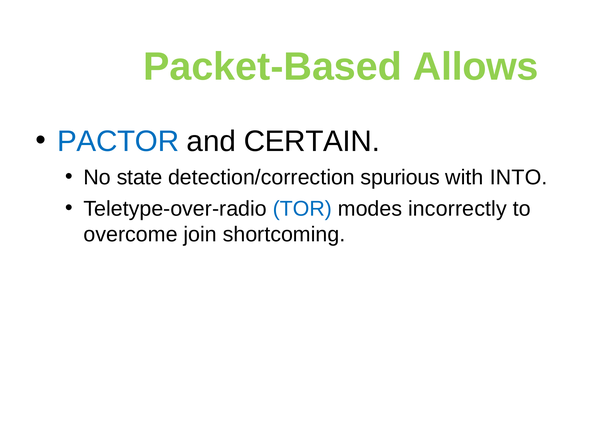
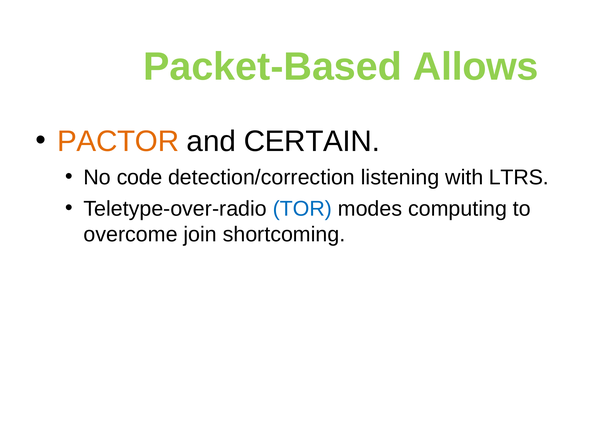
PACTOR colour: blue -> orange (118, 141)
state: state -> code (140, 177)
spurious: spurious -> listening (400, 177)
INTO: INTO -> LTRS (519, 177)
incorrectly: incorrectly -> computing (457, 209)
